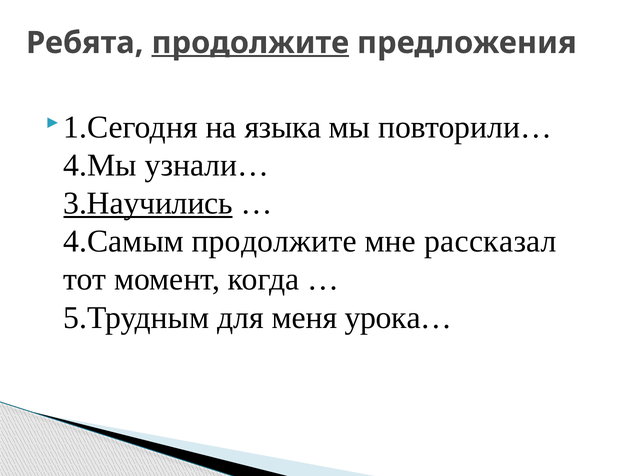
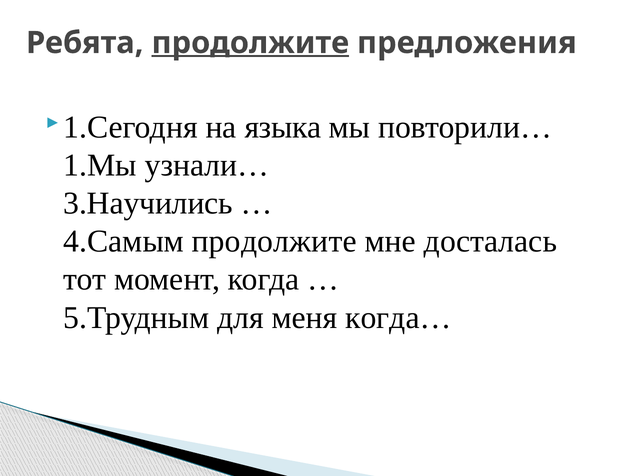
4.Мы: 4.Мы -> 1.Мы (100, 165)
3.Научились underline: present -> none (148, 203)
рассказал: рассказал -> досталась (490, 242)
урока…: урока… -> когда… (398, 318)
